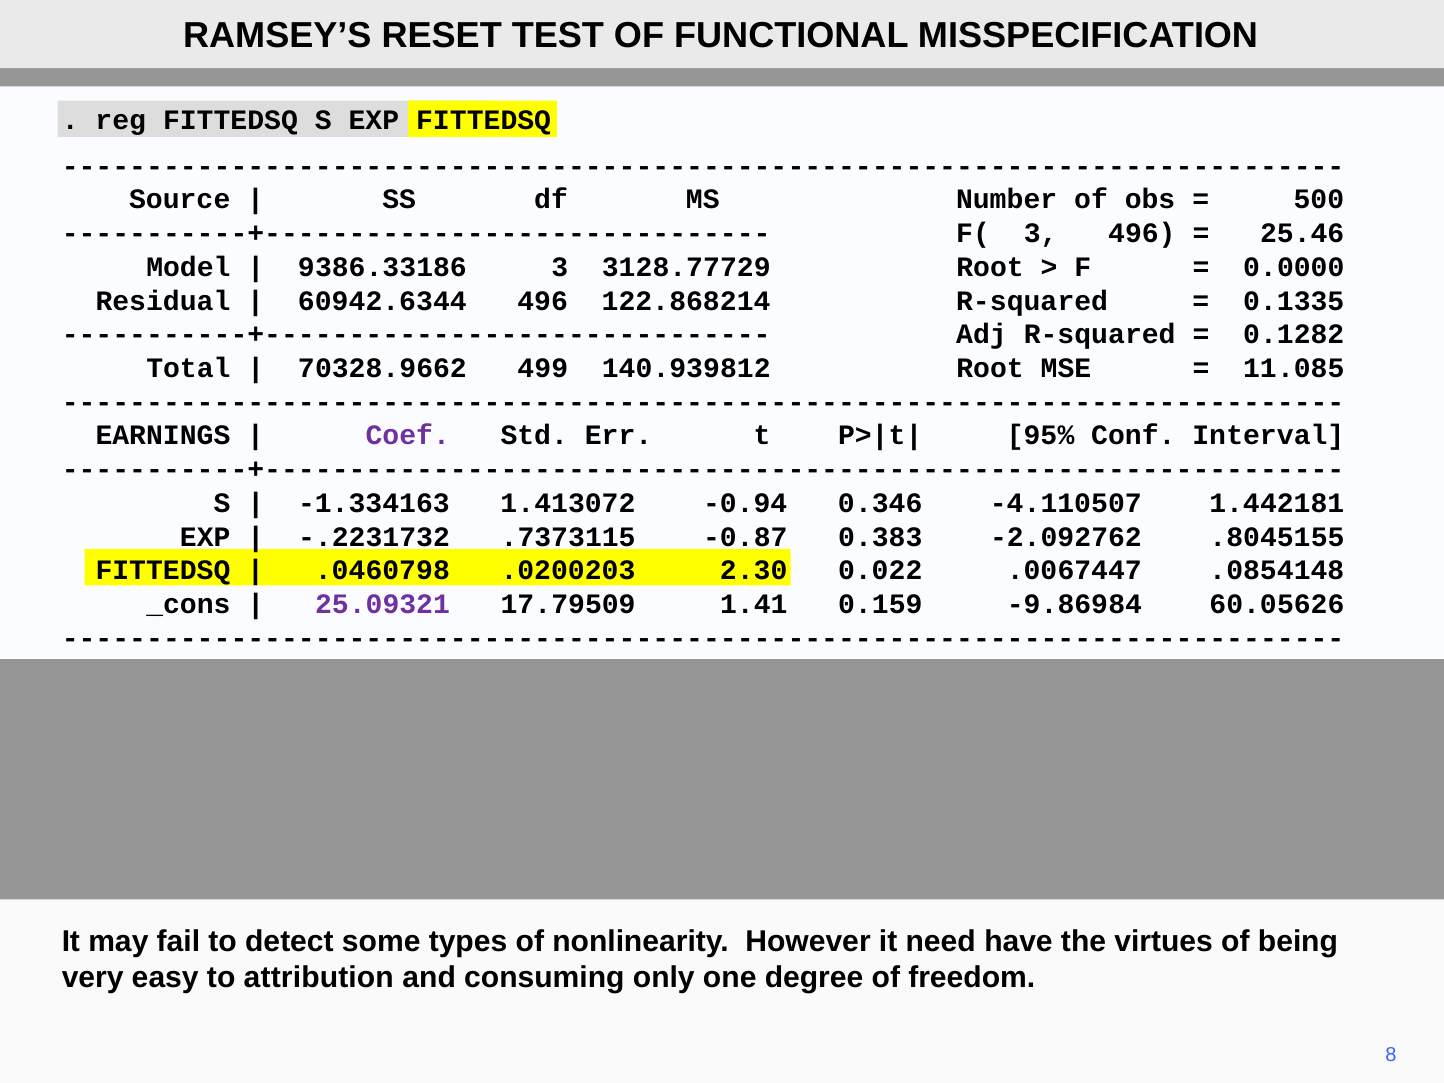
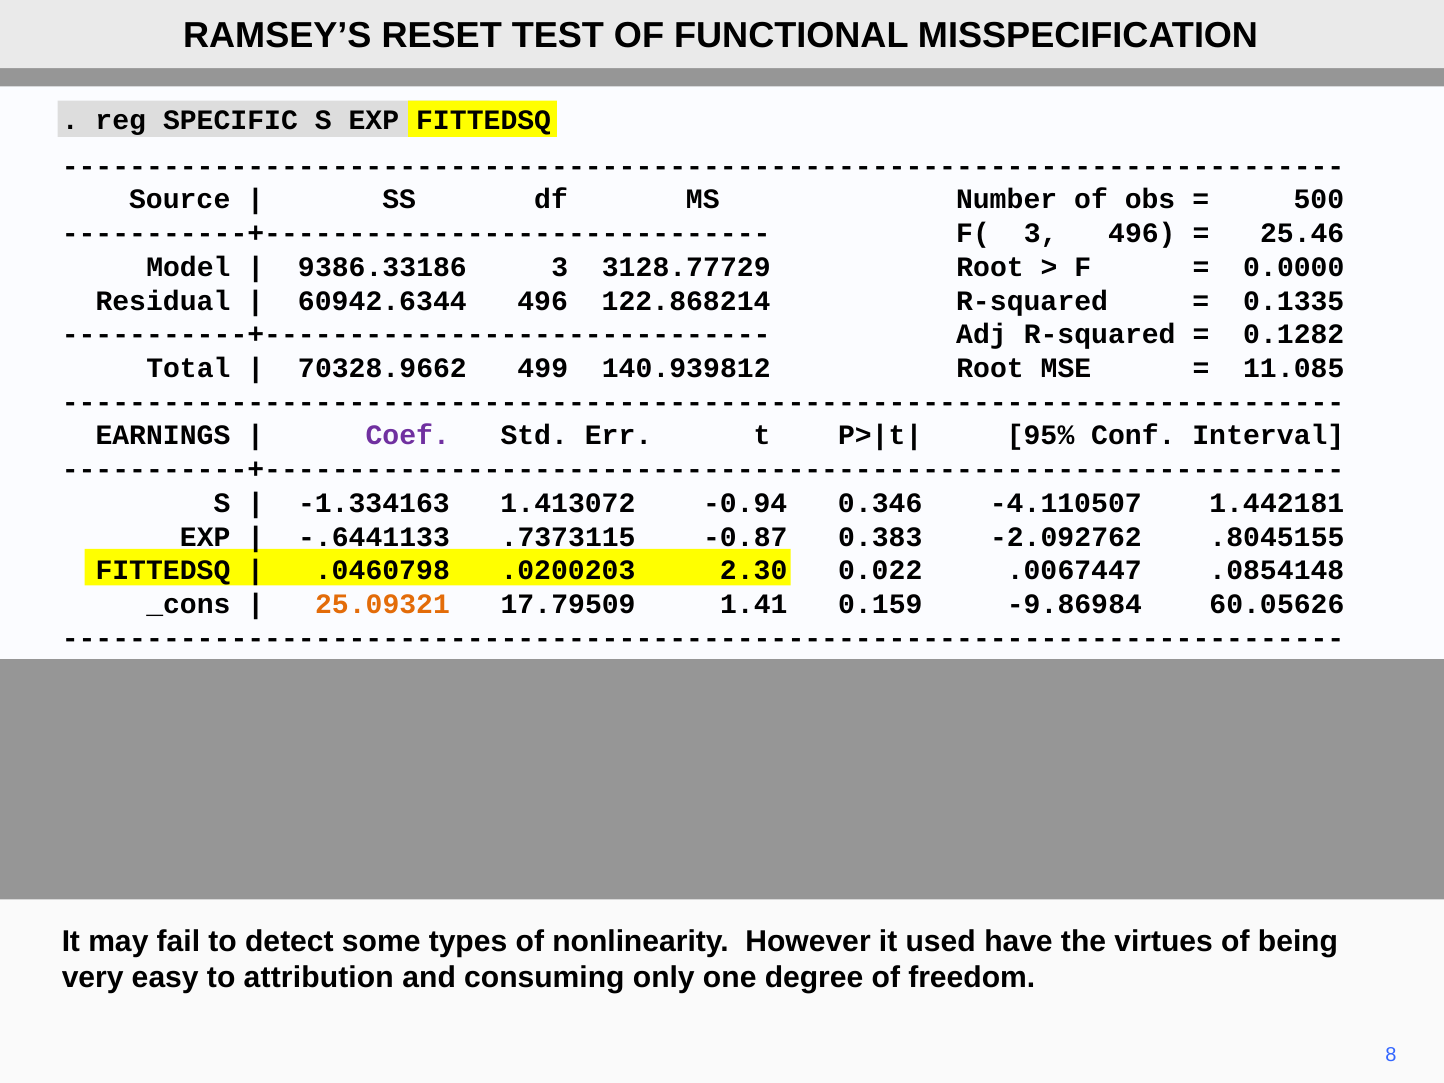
reg FITTEDSQ: FITTEDSQ -> SPECIFIC (230, 120)
-.2231732: -.2231732 -> -.6441133 (374, 537)
25.09321 colour: purple -> orange (382, 604)
need: need -> used (941, 941)
